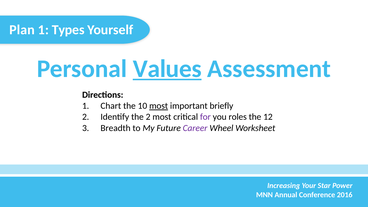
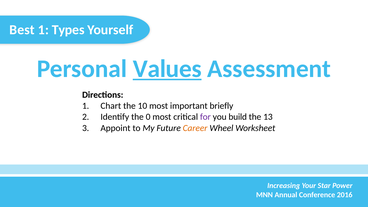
Plan: Plan -> Best (22, 30)
most underline: present -> none (159, 106)
the 2: 2 -> 0 (148, 117)
roles: roles -> build (238, 117)
12: 12 -> 13 (268, 117)
Breadth: Breadth -> Appoint (116, 128)
Career colour: purple -> orange (195, 128)
